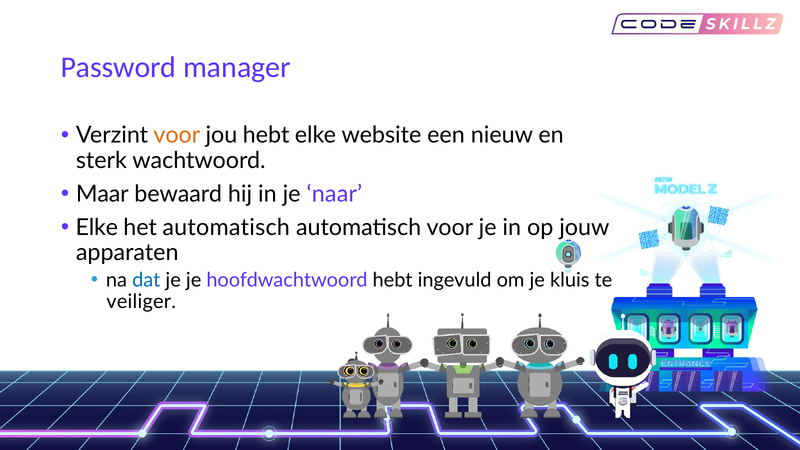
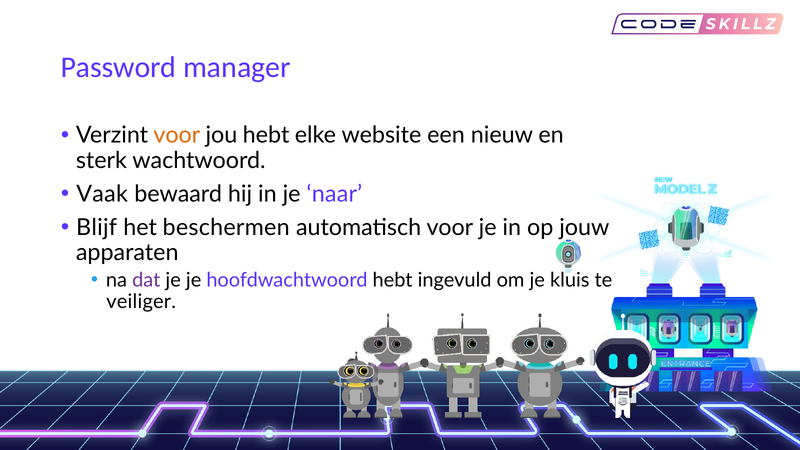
Maar: Maar -> Vaak (102, 194)
Elke: Elke -> Blijf (97, 227)
het automatisch: automatisch -> beschermen (226, 227)
dat colour: blue -> purple (146, 280)
